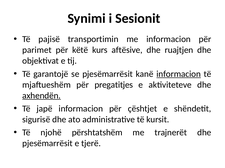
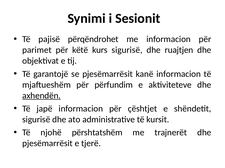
transportimin: transportimin -> përqëndrohet (93, 39)
kurs aftësive: aftësive -> sigurisë (127, 50)
informacion underline: present -> none (179, 74)
pregatitjes: pregatitjes -> përfundim (114, 85)
